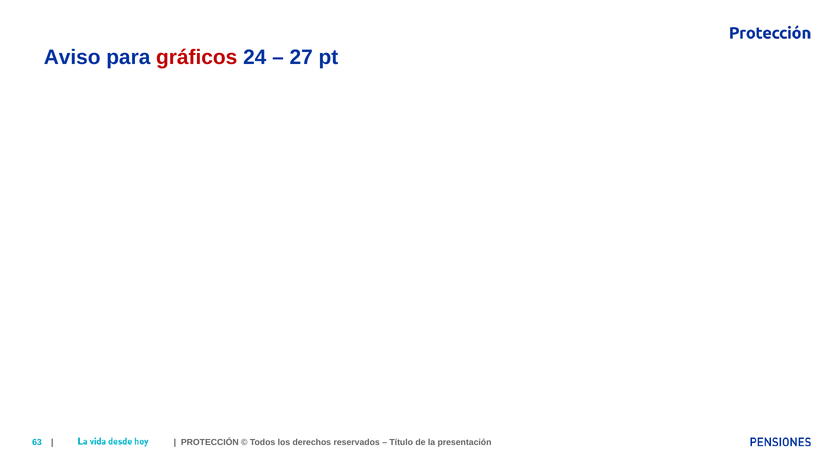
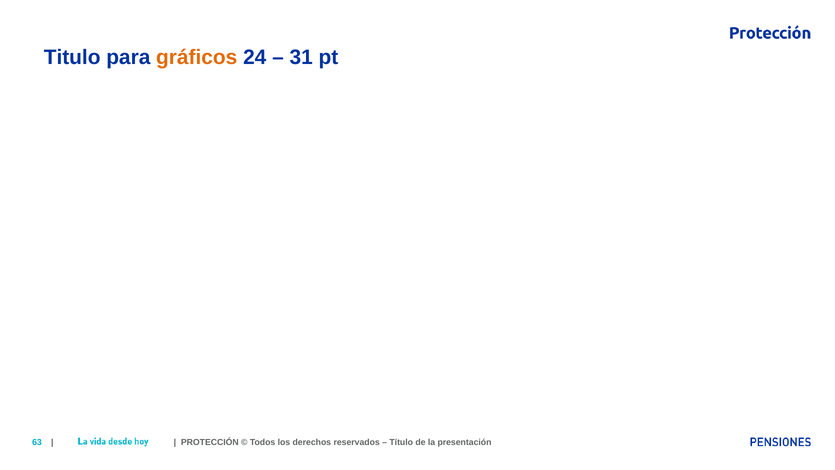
Aviso: Aviso -> Titulo (72, 57)
gráficos colour: red -> orange (197, 57)
27: 27 -> 31 (301, 57)
